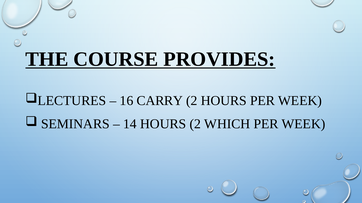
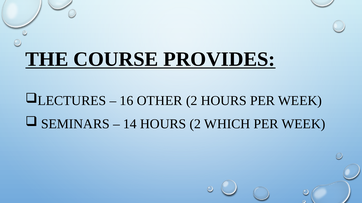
CARRY: CARRY -> OTHER (160, 101)
